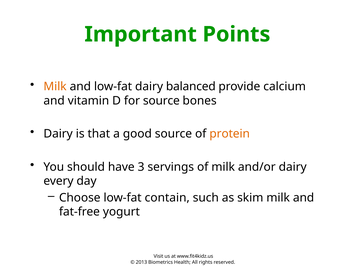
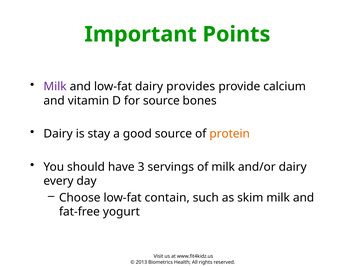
Milk colour: orange -> purple (55, 87)
balanced: balanced -> provides (191, 87)
that: that -> stay (99, 134)
